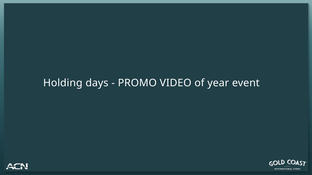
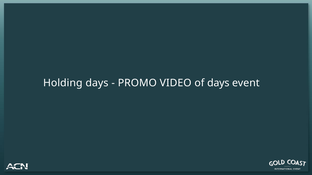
of year: year -> days (218, 83)
